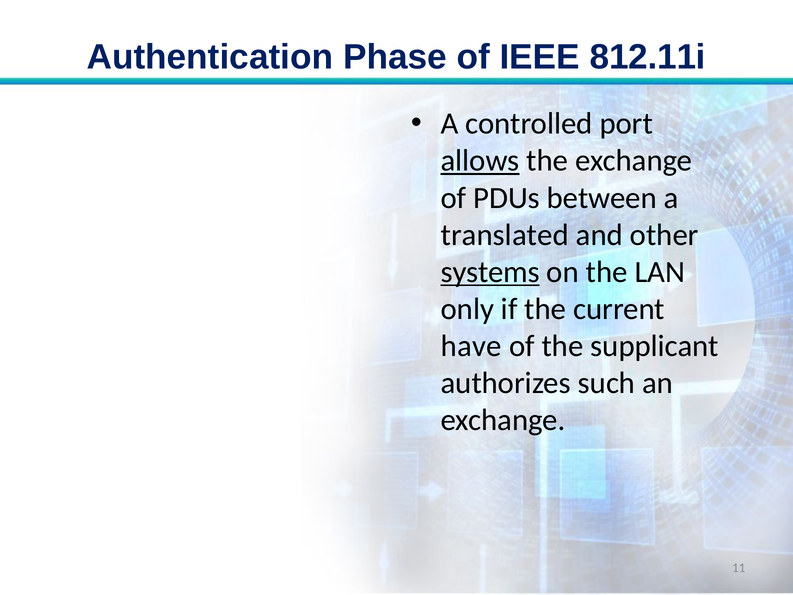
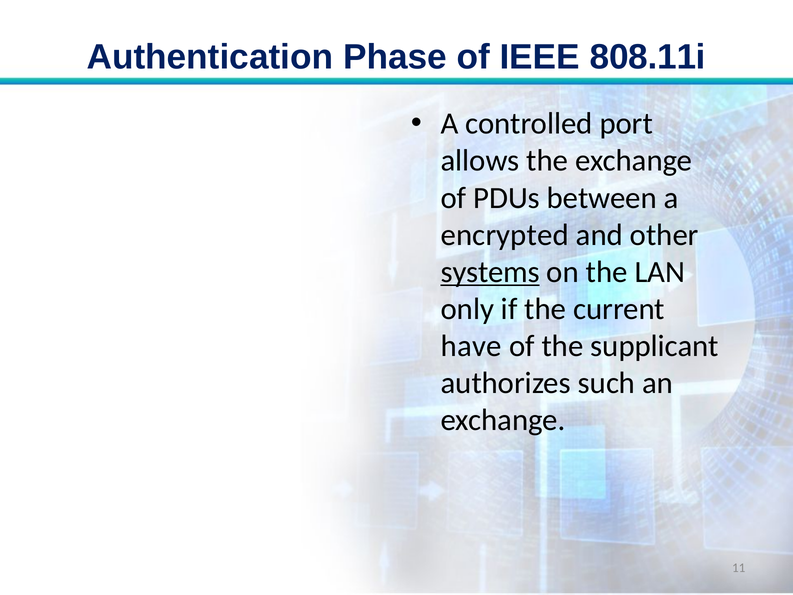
812.11i: 812.11i -> 808.11i (648, 57)
allows underline: present -> none (480, 161)
translated: translated -> encrypted (505, 235)
